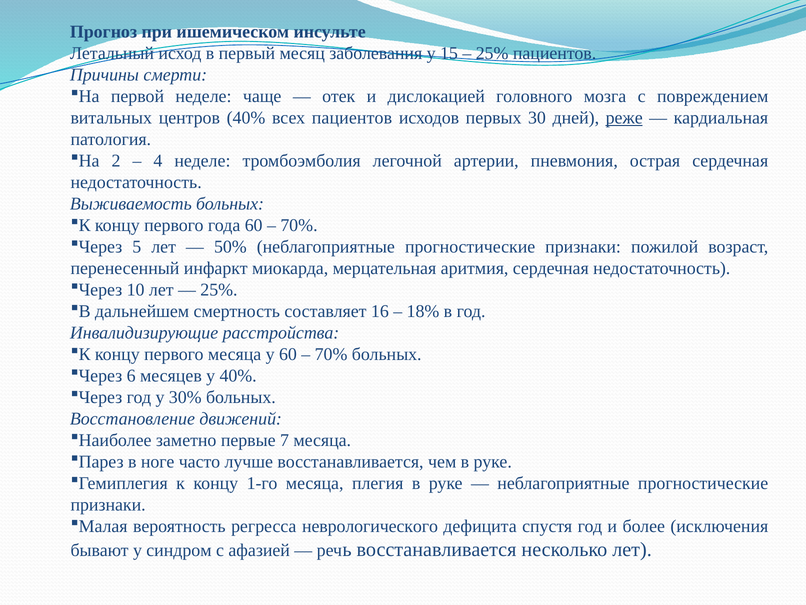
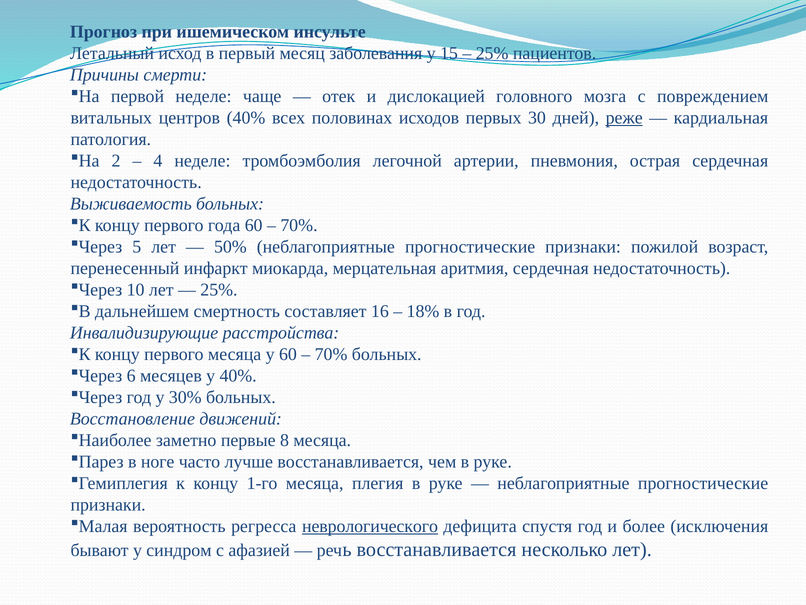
всех пациентов: пациентов -> половинах (352, 118)
7: 7 -> 8 (285, 440)
неврологического underline: none -> present (370, 526)
